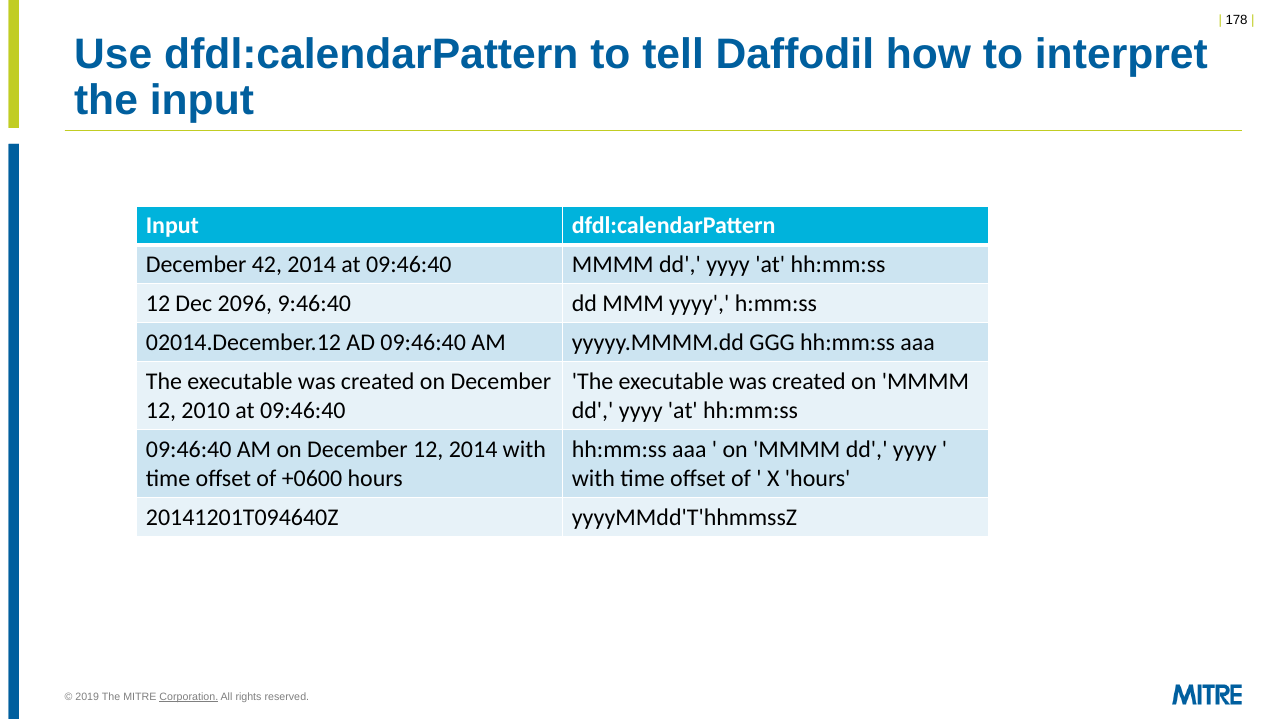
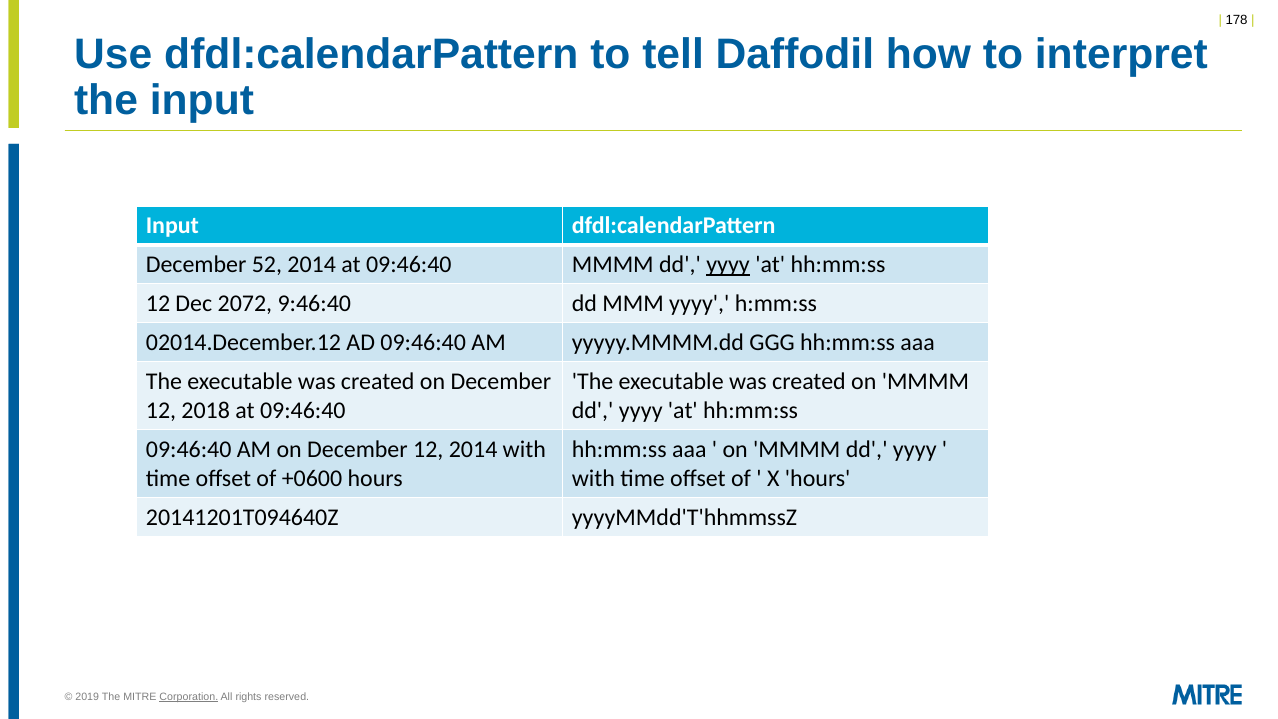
42: 42 -> 52 (267, 265)
yyyy underline: none -> present (728, 265)
2096: 2096 -> 2072 (245, 304)
2010: 2010 -> 2018 (206, 411)
